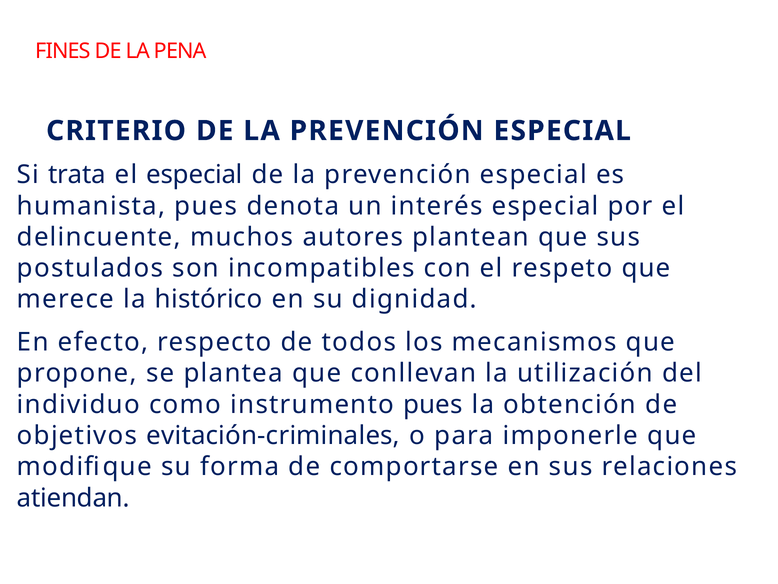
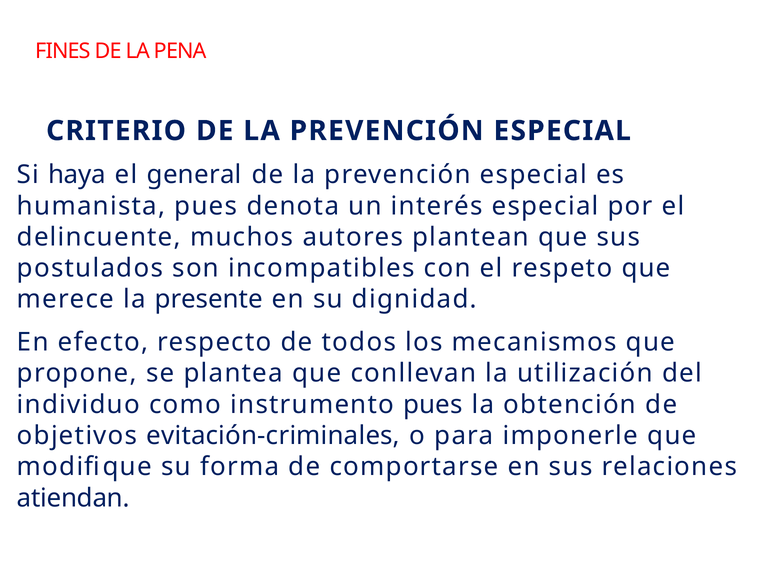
trata: trata -> haya (77, 175)
el especial: especial -> general (194, 175)
histórico: histórico -> presente (209, 299)
